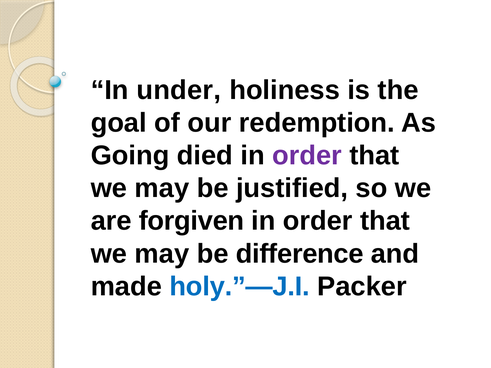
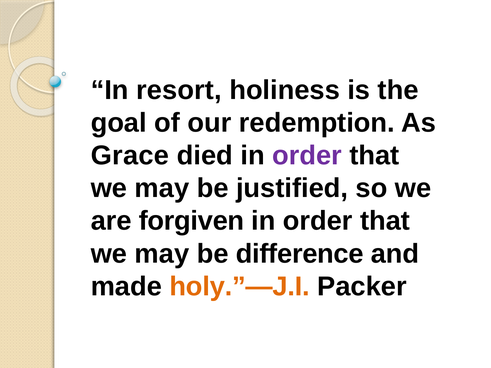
under: under -> resort (179, 90)
Going: Going -> Grace (130, 156)
holy.”—J.I colour: blue -> orange (240, 287)
